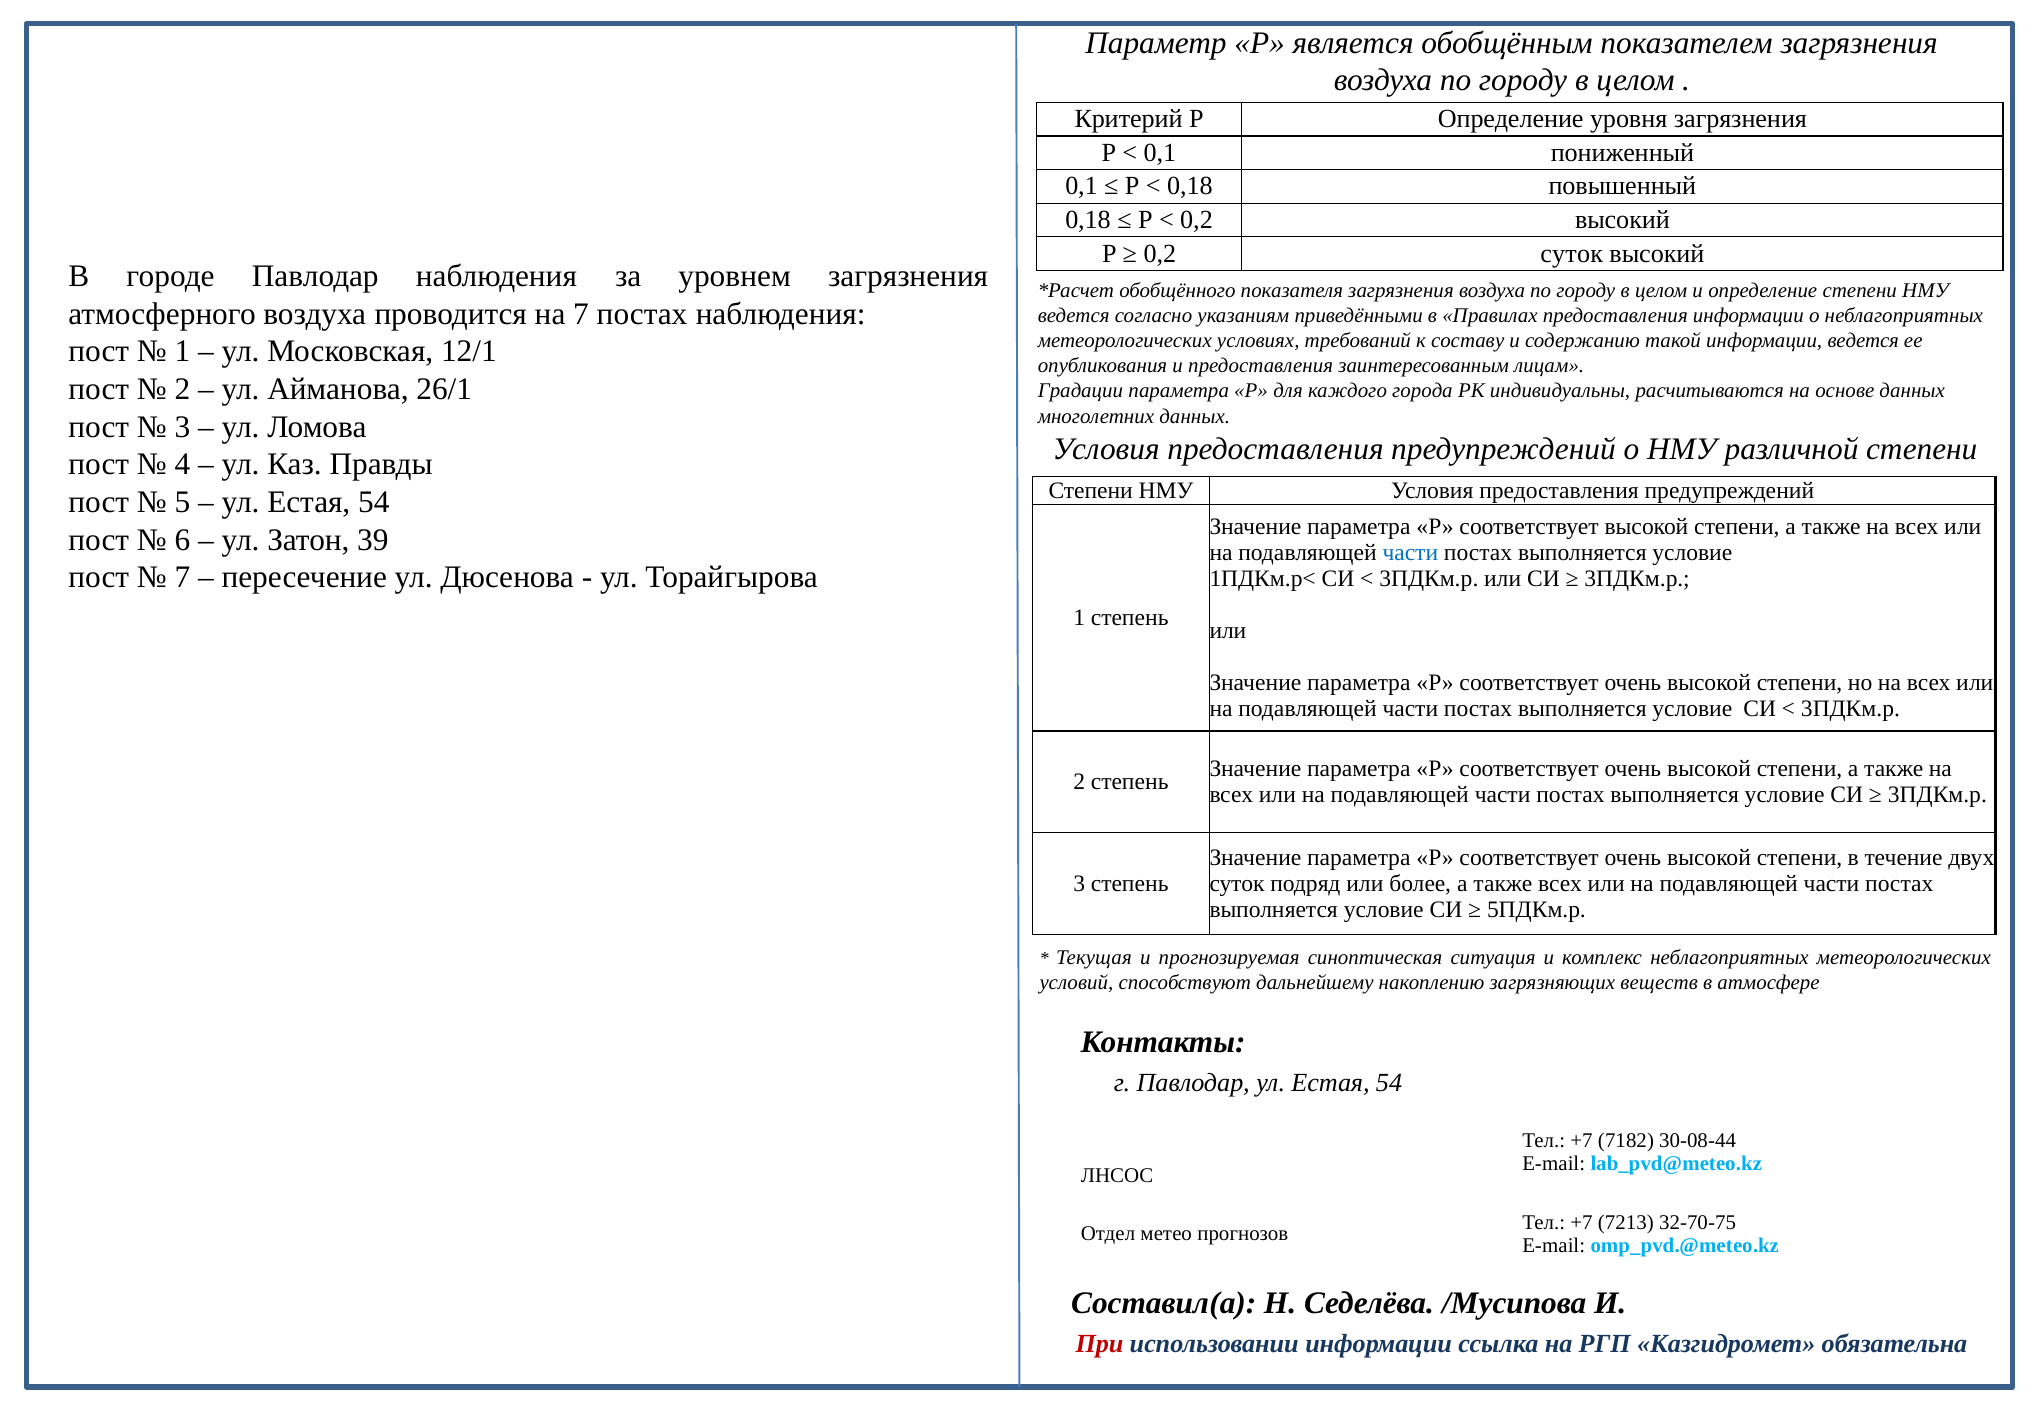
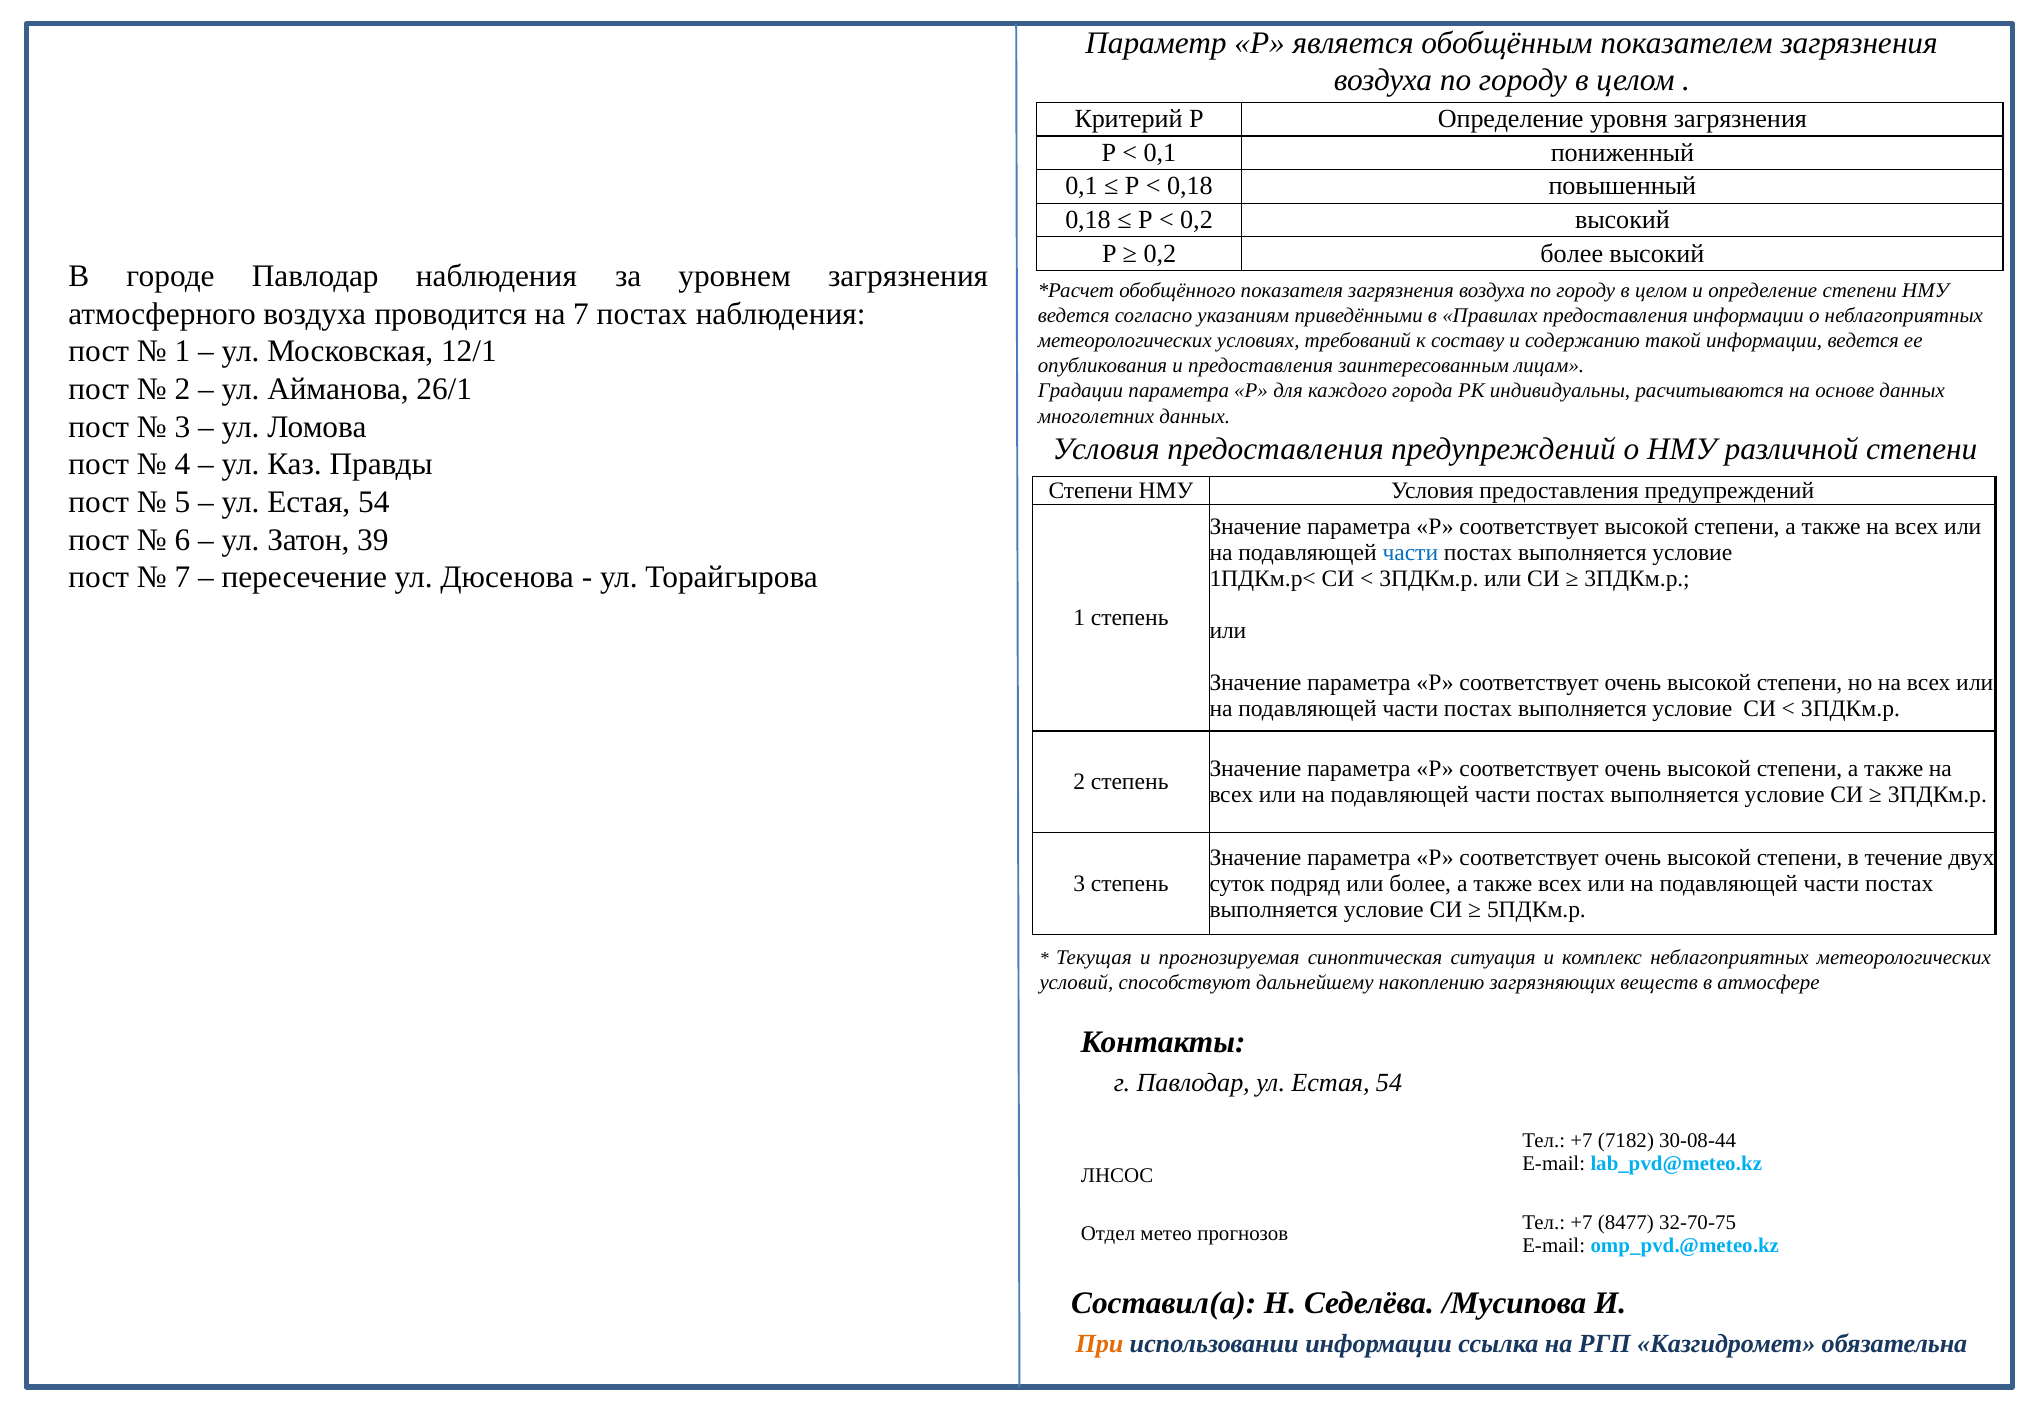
0,2 суток: суток -> более (1572, 254)
7213: 7213 -> 8477 (1626, 1223)
При colour: red -> orange (1100, 1344)
